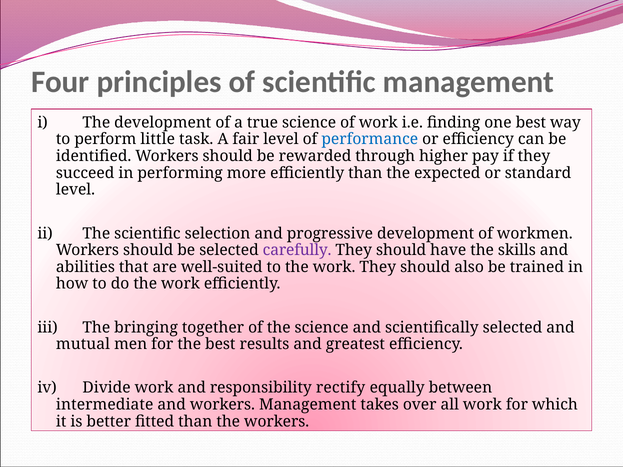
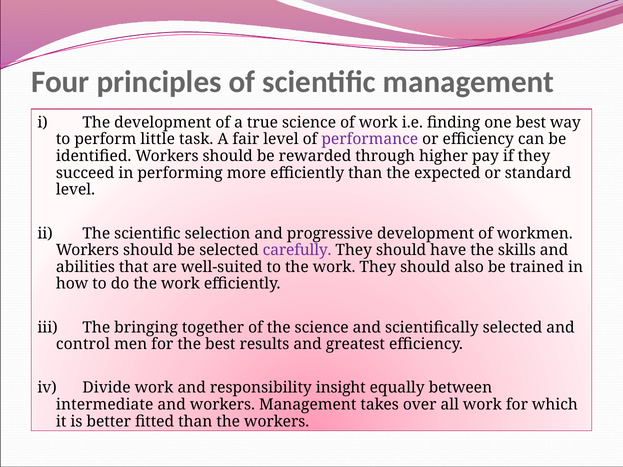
performance colour: blue -> purple (370, 139)
mutual: mutual -> control (83, 344)
rectify: rectify -> insight (341, 388)
